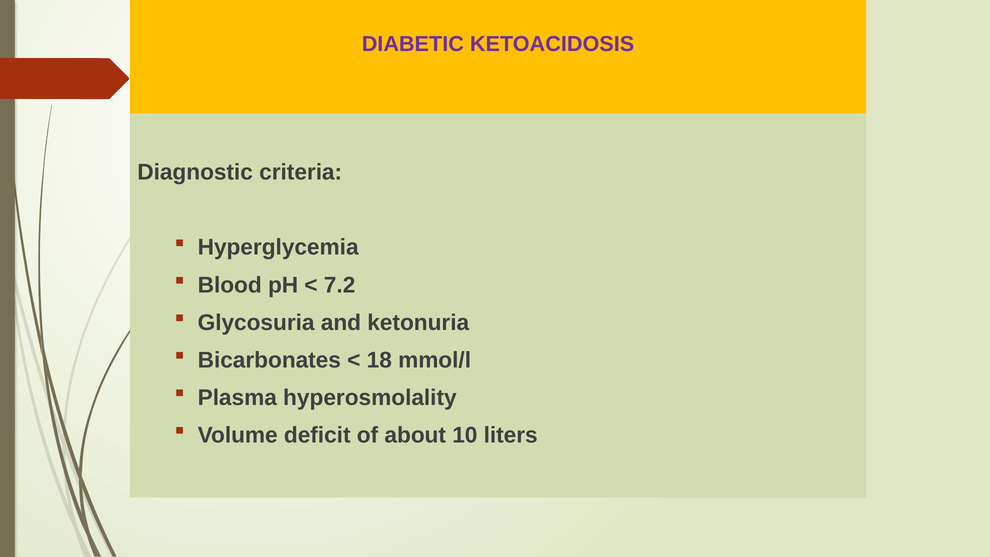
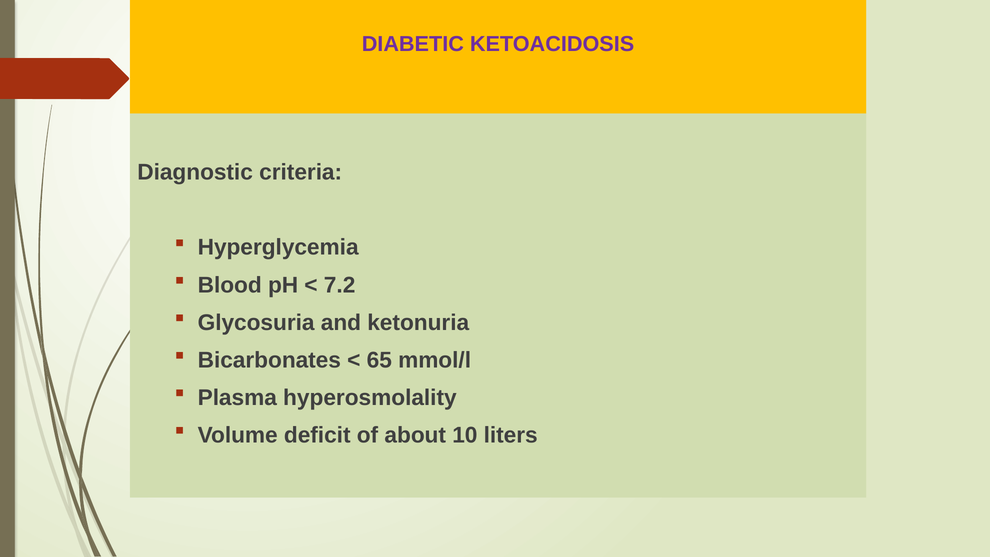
18: 18 -> 65 (379, 360)
